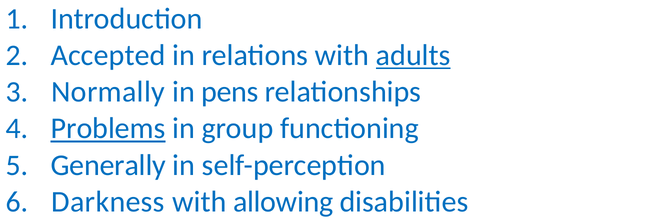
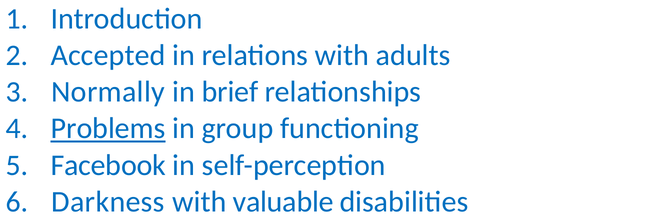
adults underline: present -> none (413, 55)
pens: pens -> brief (230, 92)
Generally: Generally -> Facebook (108, 165)
allowing: allowing -> valuable (283, 202)
